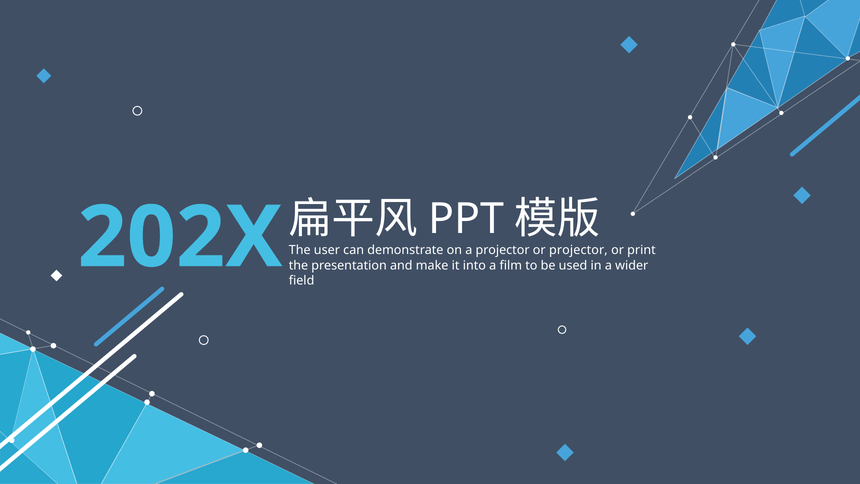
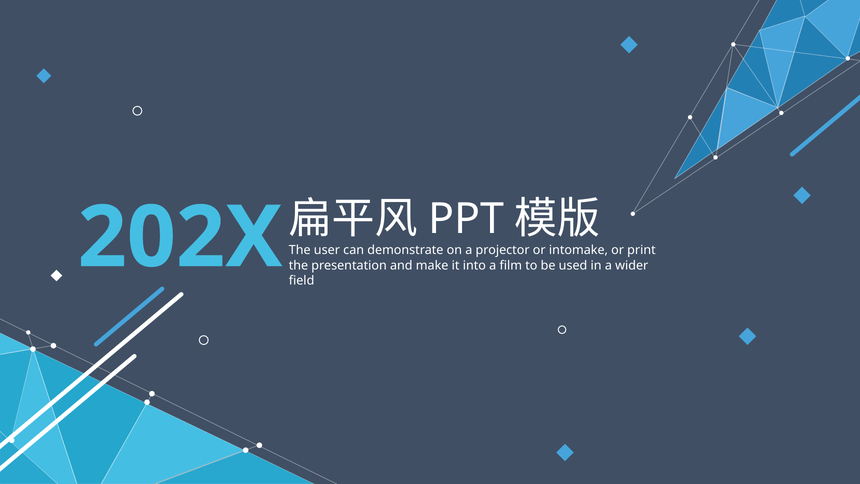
or projector: projector -> intomake (578, 250)
